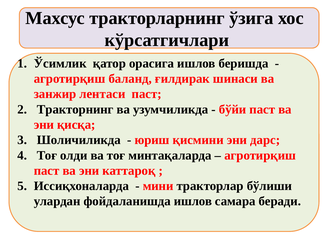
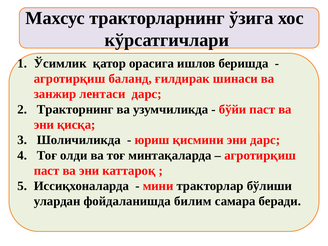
лентаси паст: паст -> дарс (147, 94)
фойдаланишда ишлов: ишлов -> билим (193, 201)
